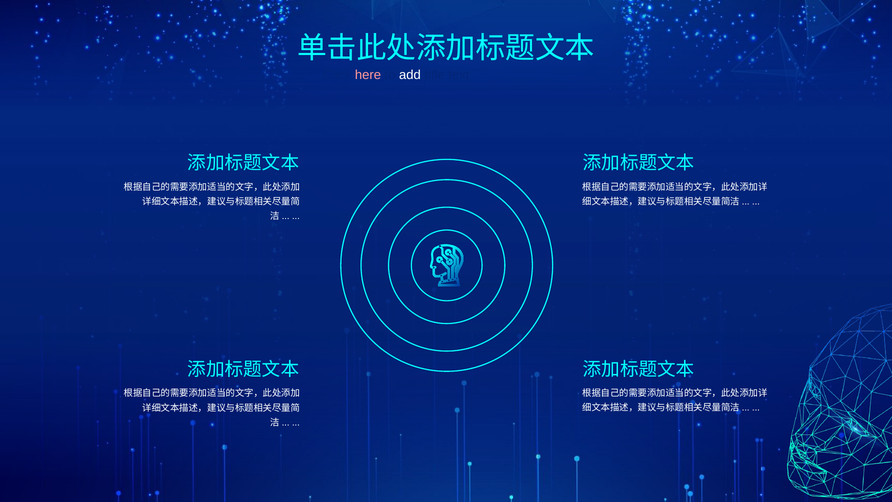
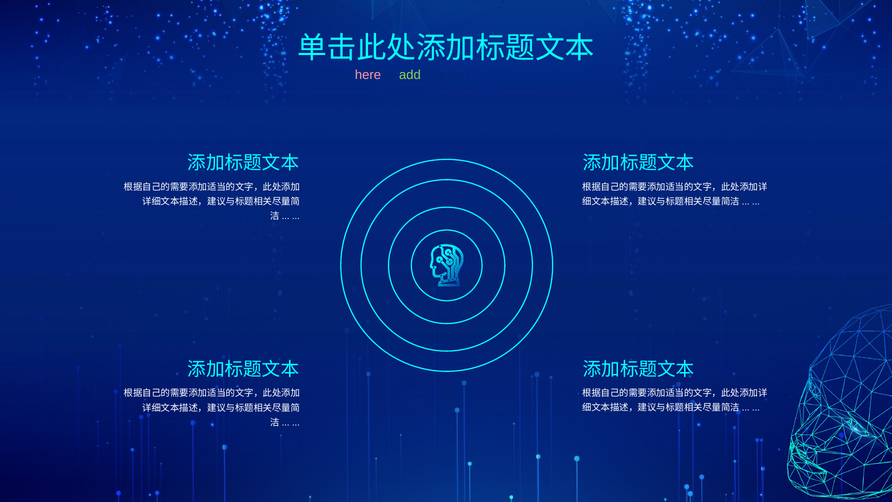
add colour: white -> light green (410, 75)
